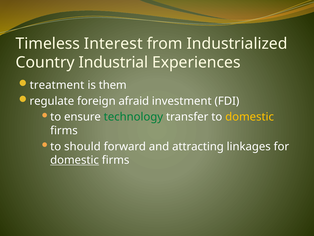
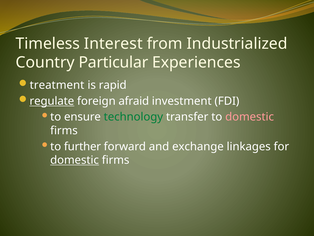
Industrial: Industrial -> Particular (113, 62)
them: them -> rapid (113, 85)
regulate underline: none -> present (52, 101)
domestic colour: yellow -> pink (250, 117)
should: should -> further (82, 146)
attracting: attracting -> exchange (198, 146)
